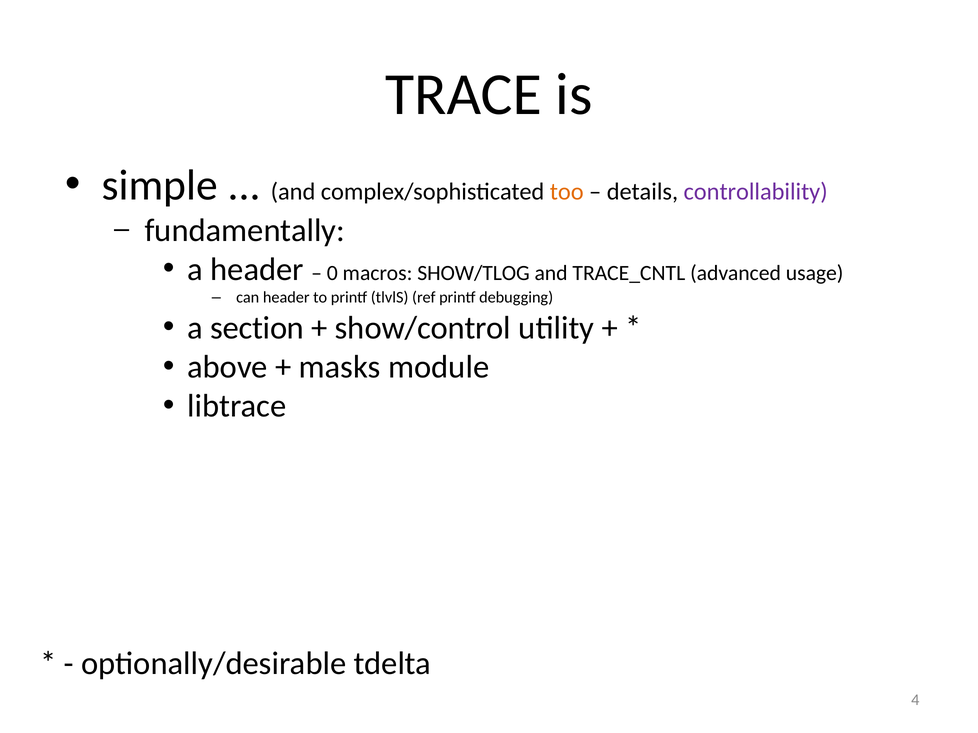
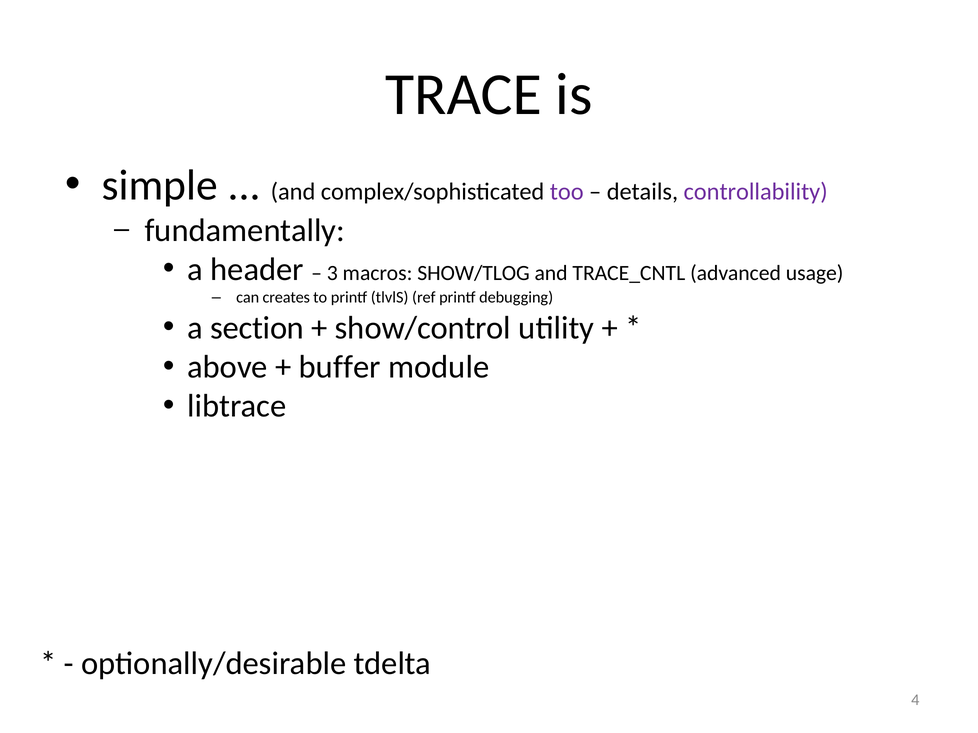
too colour: orange -> purple (567, 192)
0: 0 -> 3 (332, 273)
header: header -> creates (286, 298)
masks: masks -> buffer (340, 367)
